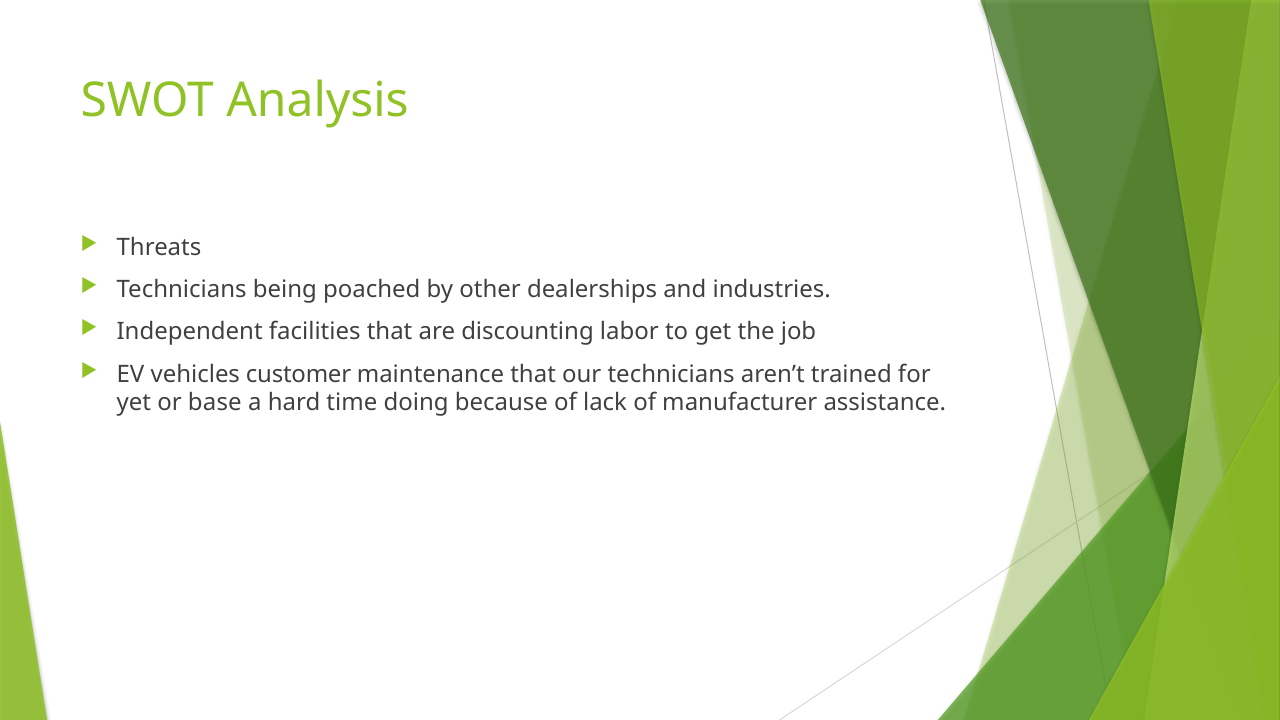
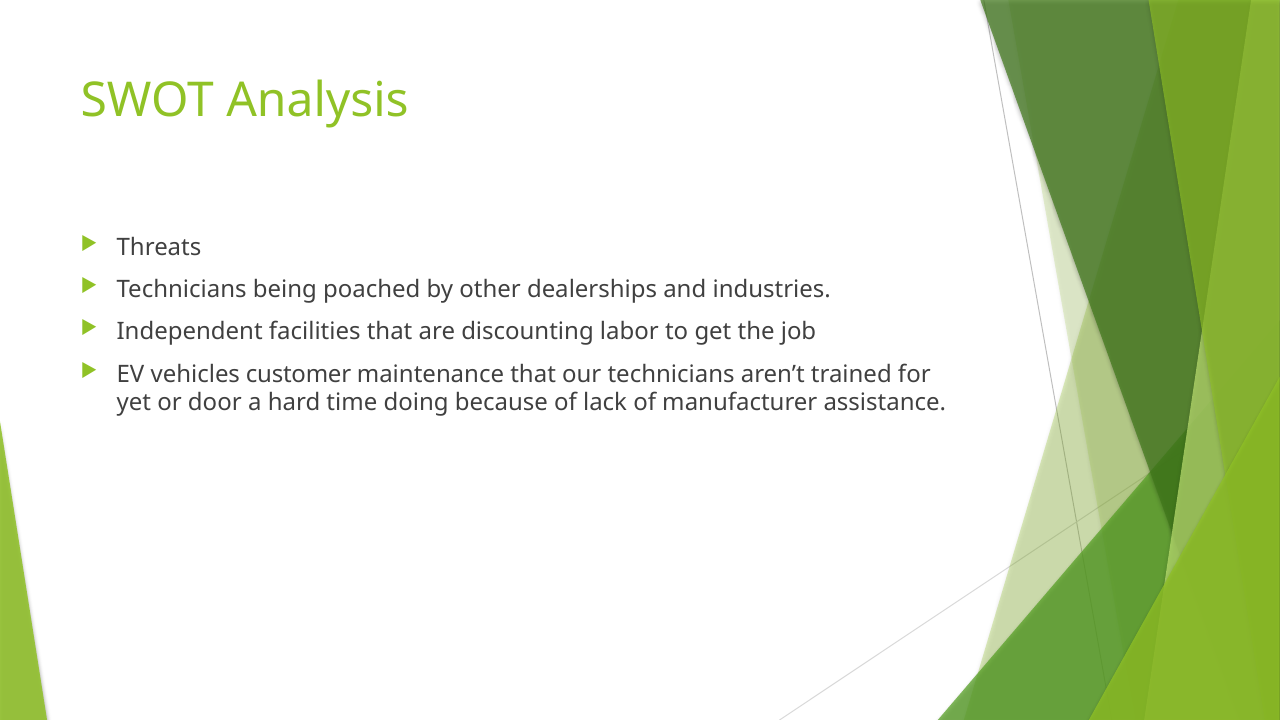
base: base -> door (215, 403)
